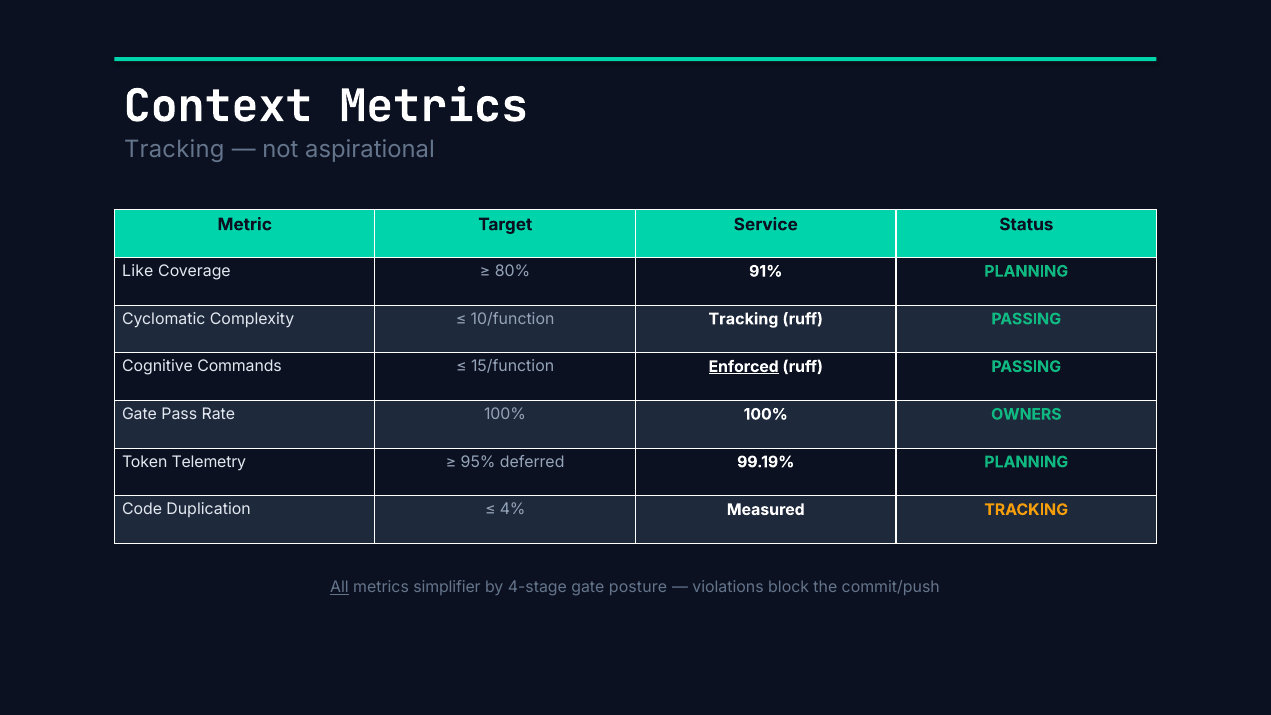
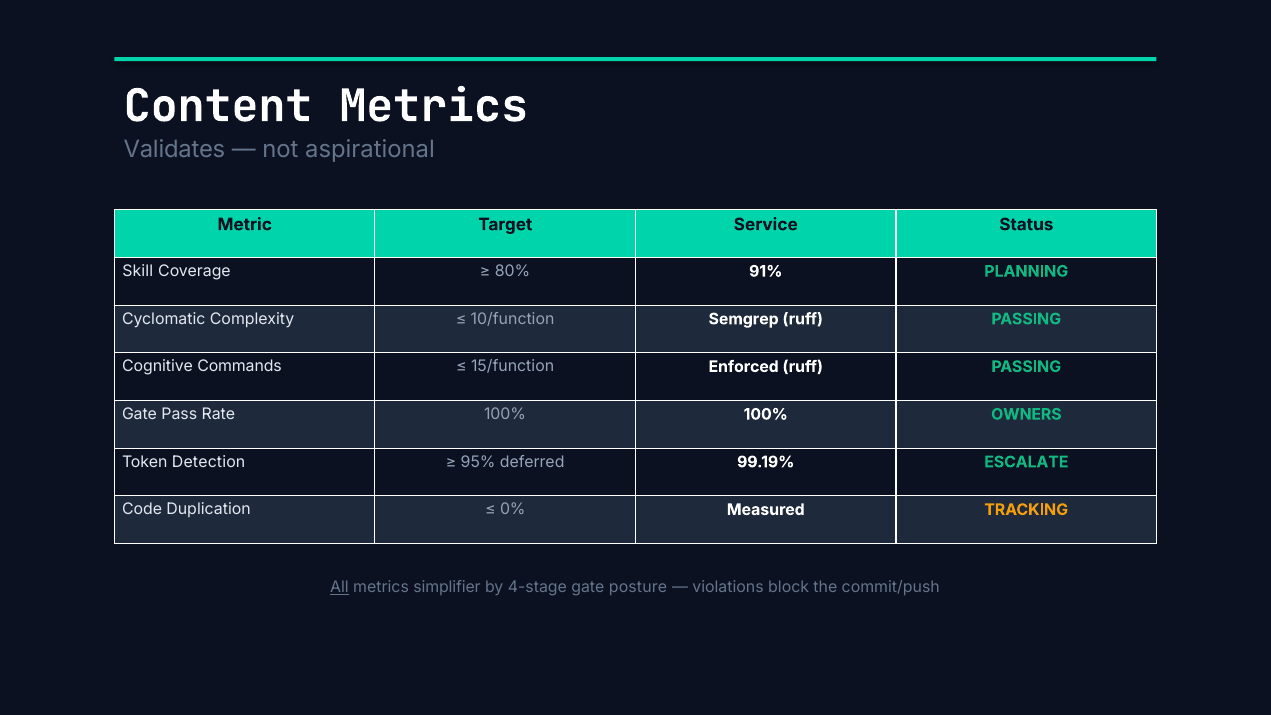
Context: Context -> Content (218, 106)
Tracking: Tracking -> Validates (174, 149)
Like: Like -> Skill (138, 271)
10/function Tracking: Tracking -> Semgrep (744, 319)
Enforced underline: present -> none (744, 367)
Telemetry: Telemetry -> Detection (209, 462)
99.19% PLANNING: PLANNING -> ESCALATE (1026, 462)
4%: 4% -> 0% (513, 510)
